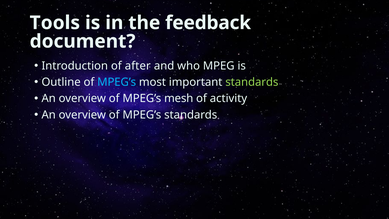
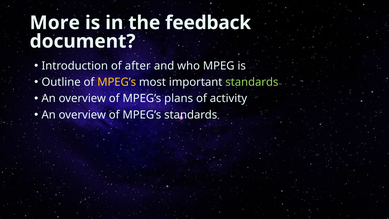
Tools: Tools -> More (55, 23)
MPEG’s colour: light blue -> yellow (117, 82)
mesh: mesh -> plans (179, 98)
